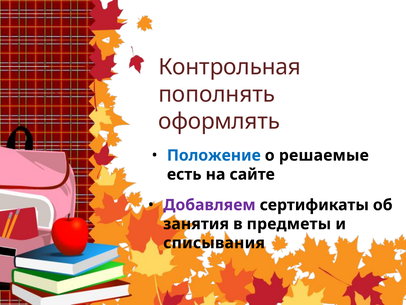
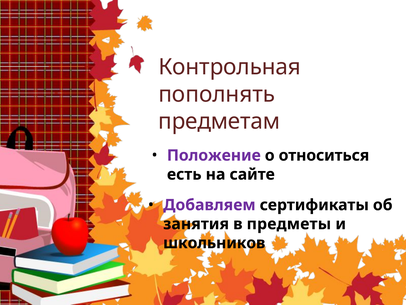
оформлять: оформлять -> предметам (219, 121)
Положение colour: blue -> purple (214, 155)
решаемые: решаемые -> относиться (324, 155)
списывания: списывания -> школьников (214, 243)
